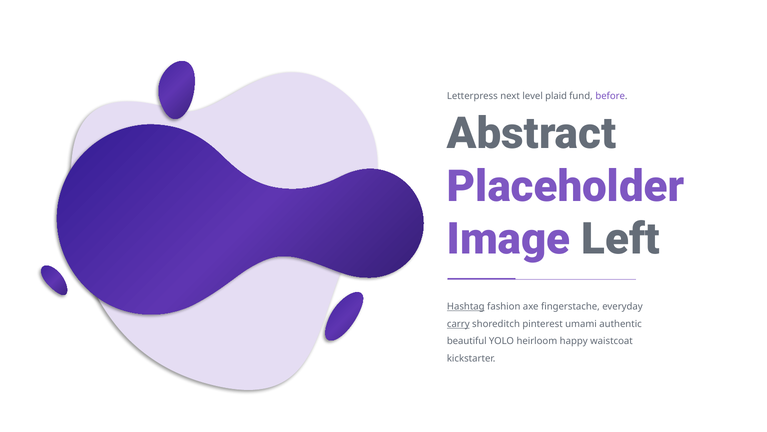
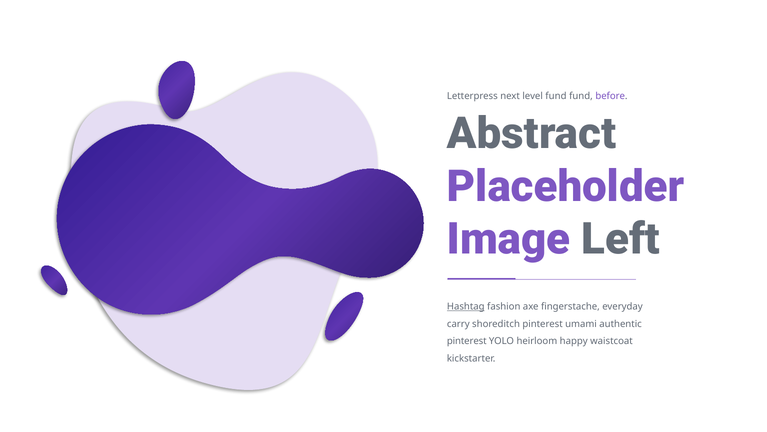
level plaid: plaid -> fund (556, 96)
carry underline: present -> none (458, 324)
beautiful: beautiful -> pinterest (467, 341)
